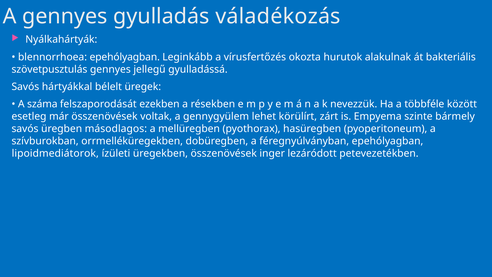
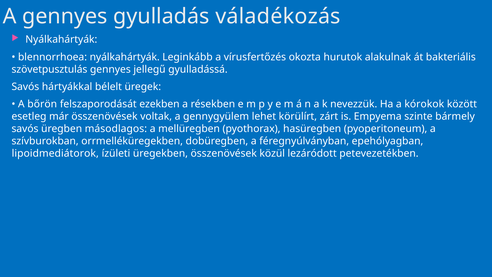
blennorrhoea epehólyagban: epehólyagban -> nyálkahártyák (125, 57)
száma: száma -> bőrön (42, 104)
többféle: többféle -> kórokok (424, 104)
inger: inger -> közül (272, 153)
